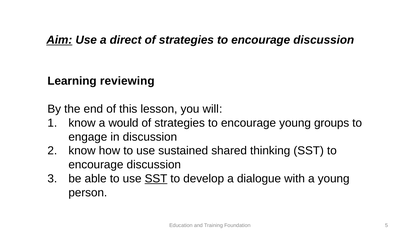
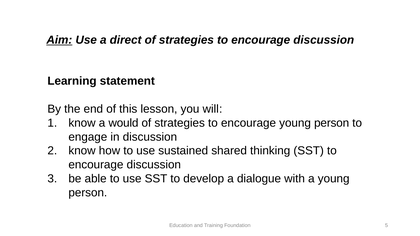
reviewing: reviewing -> statement (127, 81)
encourage young groups: groups -> person (332, 123)
SST underline: present -> none (156, 179)
